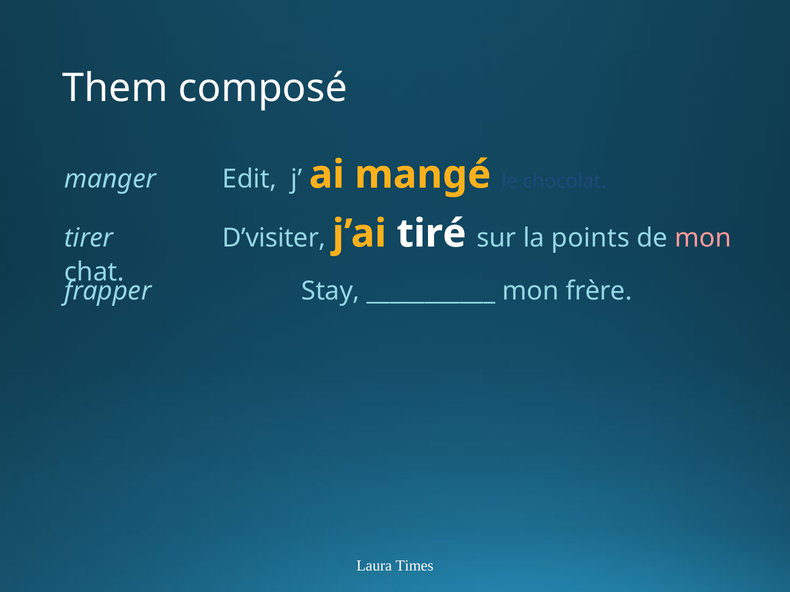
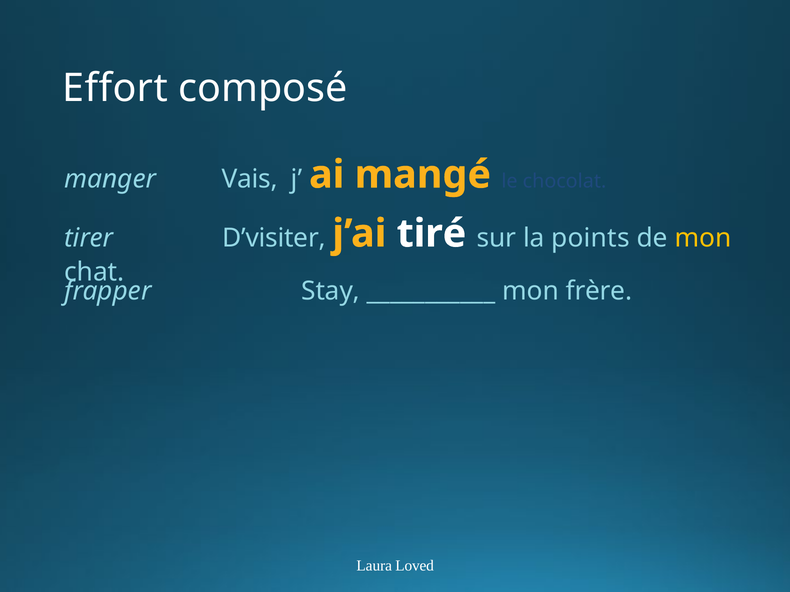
Them: Them -> Effort (115, 89)
Edit: Edit -> Vais (250, 179)
mon colour: pink -> yellow (703, 238)
Times: Times -> Loved (415, 566)
